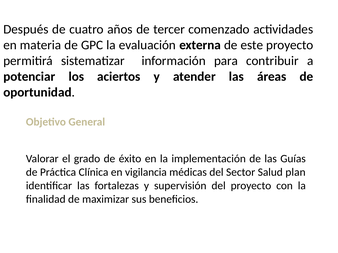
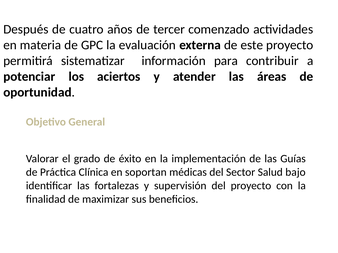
vigilancia: vigilancia -> soportan (146, 173)
plan: plan -> bajo (295, 173)
